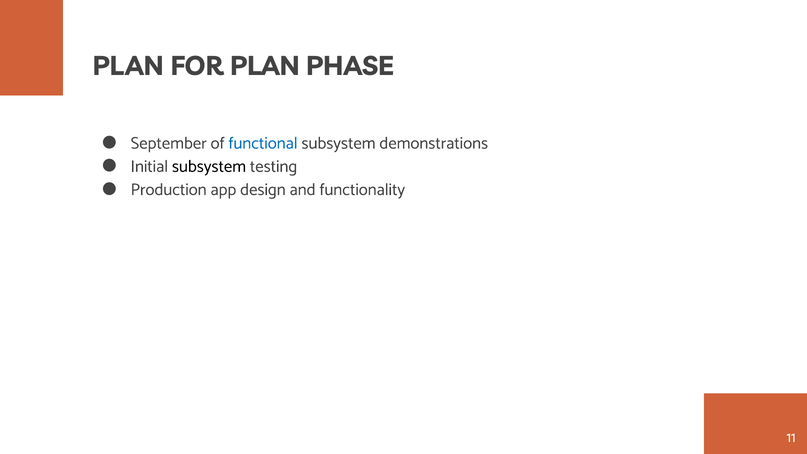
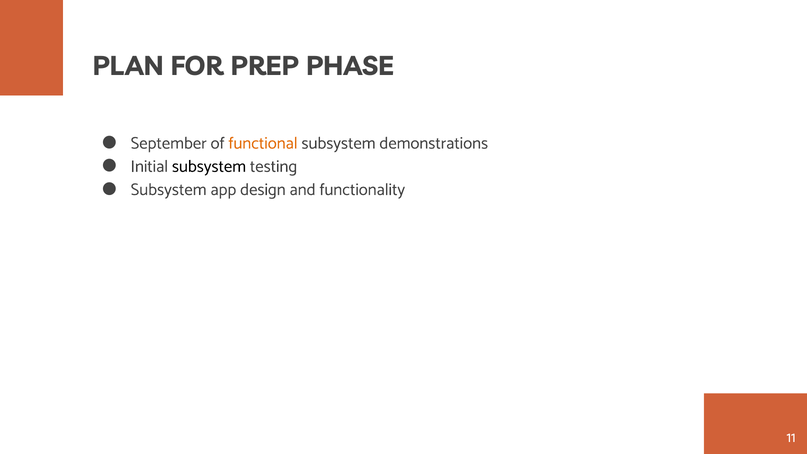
FOR PLAN: PLAN -> PREP (265, 66)
functional colour: blue -> orange (263, 143)
Production: Production -> Subsystem (169, 189)
